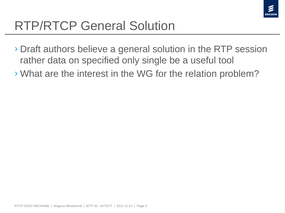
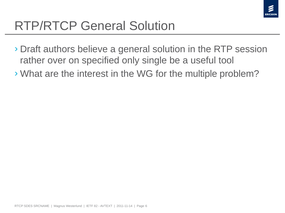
data: data -> over (57, 61)
relation: relation -> multiple (201, 74)
